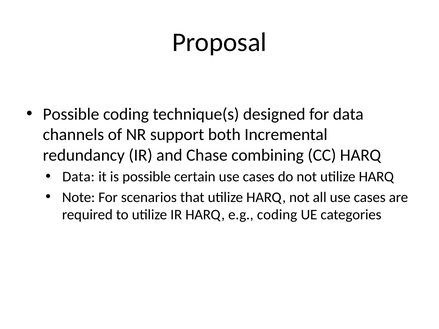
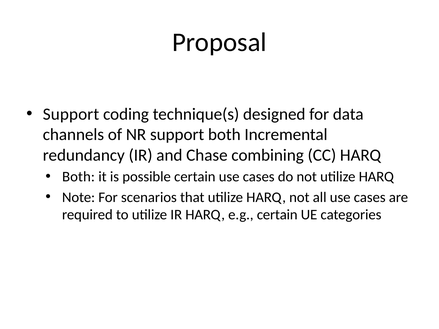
Possible: Possible -> Support (71, 114)
Data: Data -> Both (78, 177)
e.g coding: coding -> certain (277, 215)
